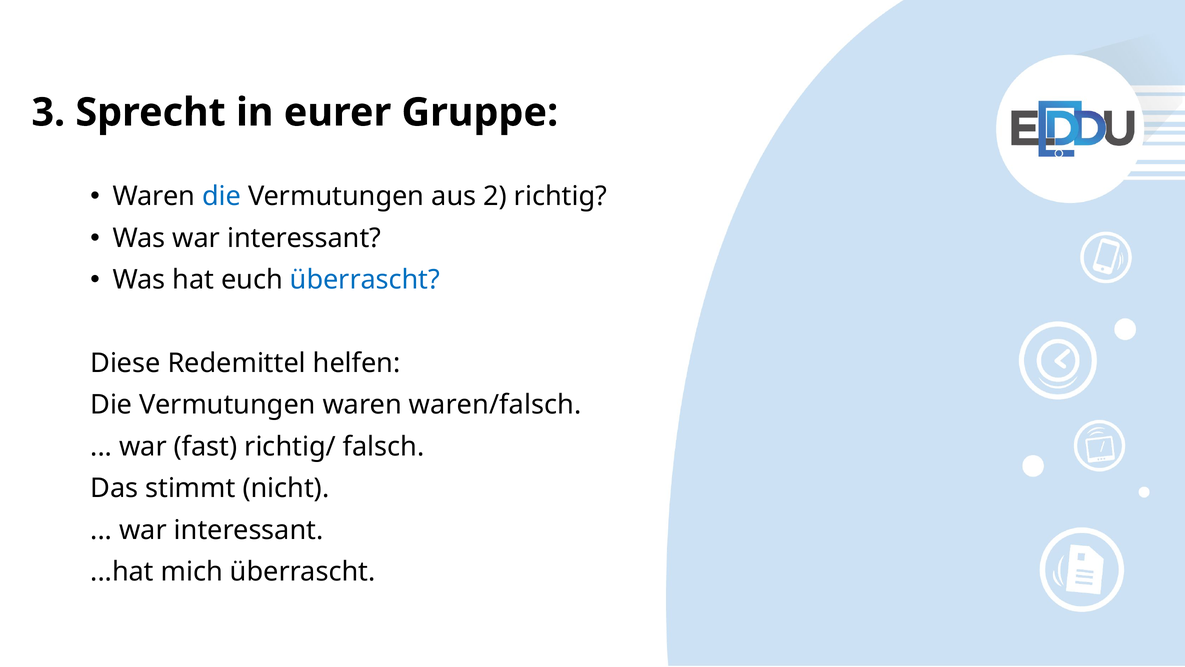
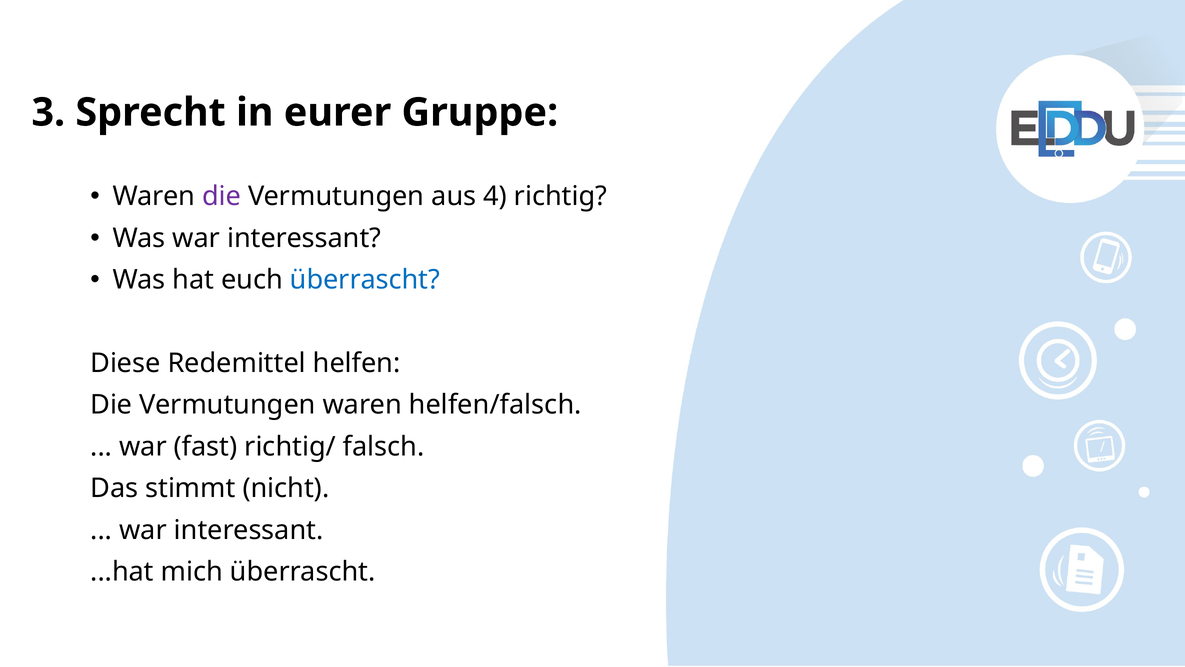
die colour: blue -> purple (221, 196)
2: 2 -> 4 (495, 196)
waren/falsch: waren/falsch -> helfen/falsch (495, 405)
